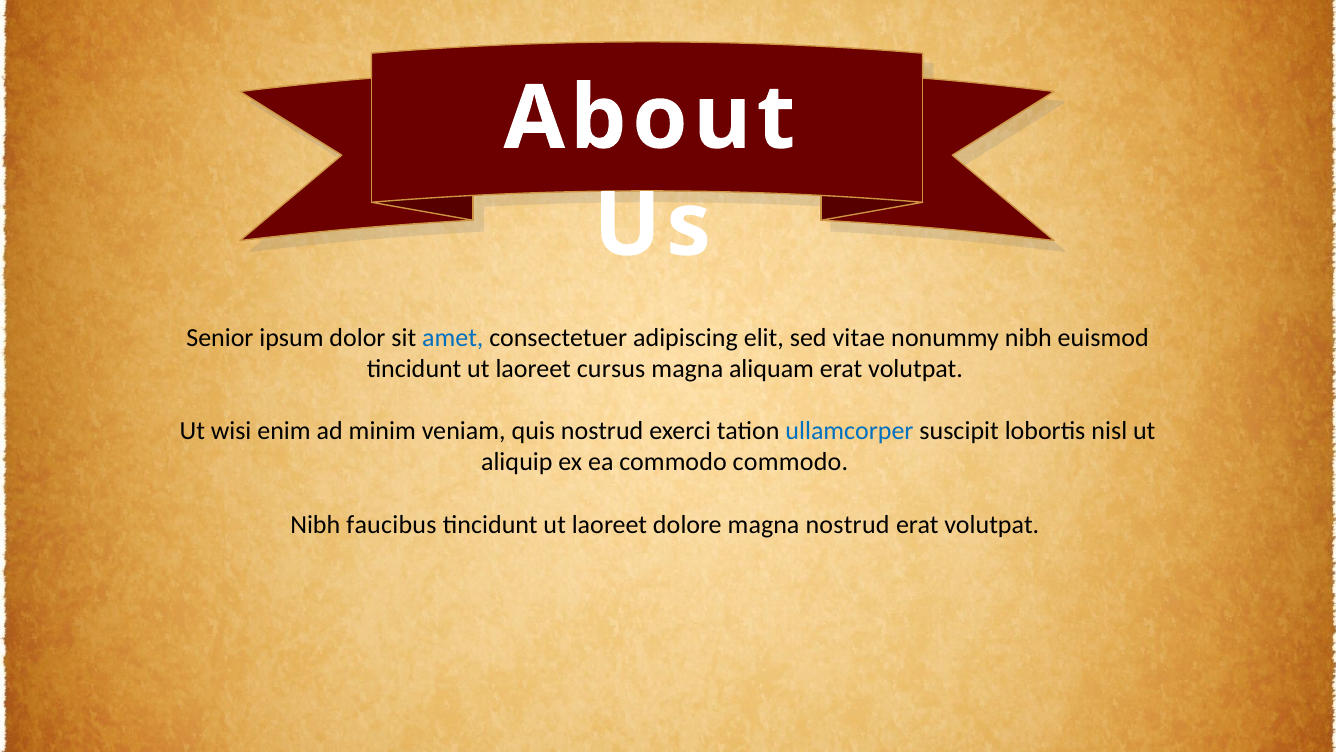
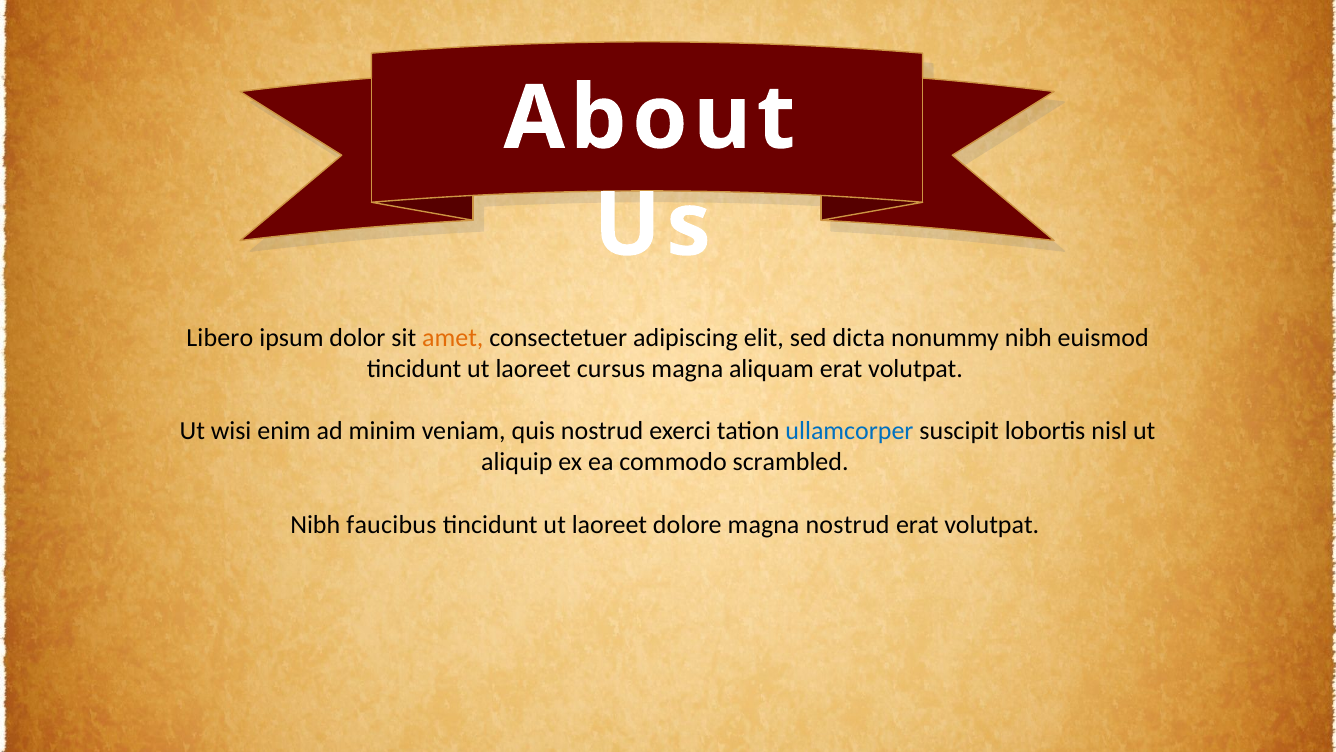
Senior: Senior -> Libero (220, 337)
amet colour: blue -> orange (453, 337)
vitae: vitae -> dicta (859, 337)
commodo commodo: commodo -> scrambled (791, 462)
